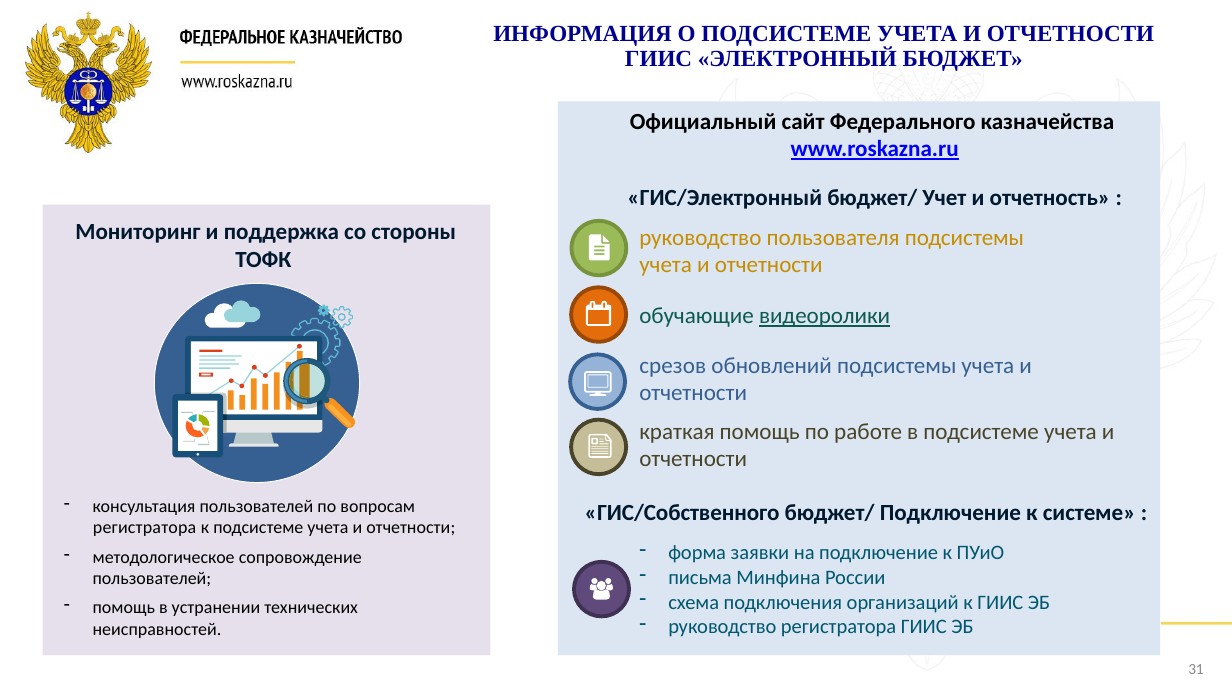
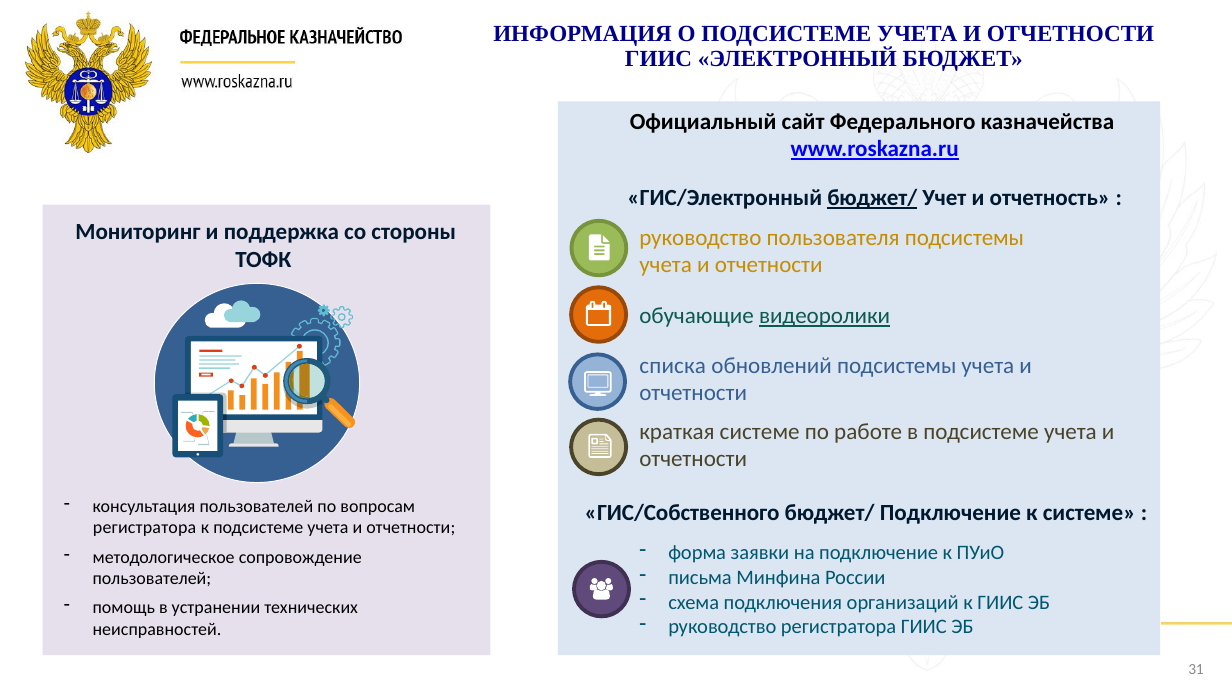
бюджет/ underline: none -> present (872, 198)
срезов: срезов -> списка (673, 366)
краткая помощь: помощь -> системе (760, 431)
